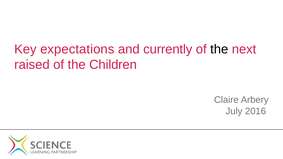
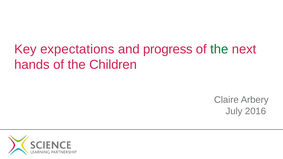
currently: currently -> progress (168, 49)
the colour: black -> green (219, 49)
raised: raised -> hands (32, 65)
